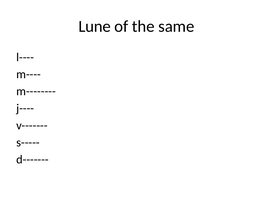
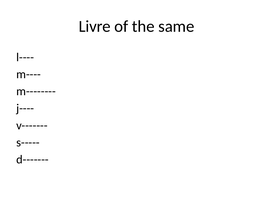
Lune: Lune -> Livre (95, 26)
